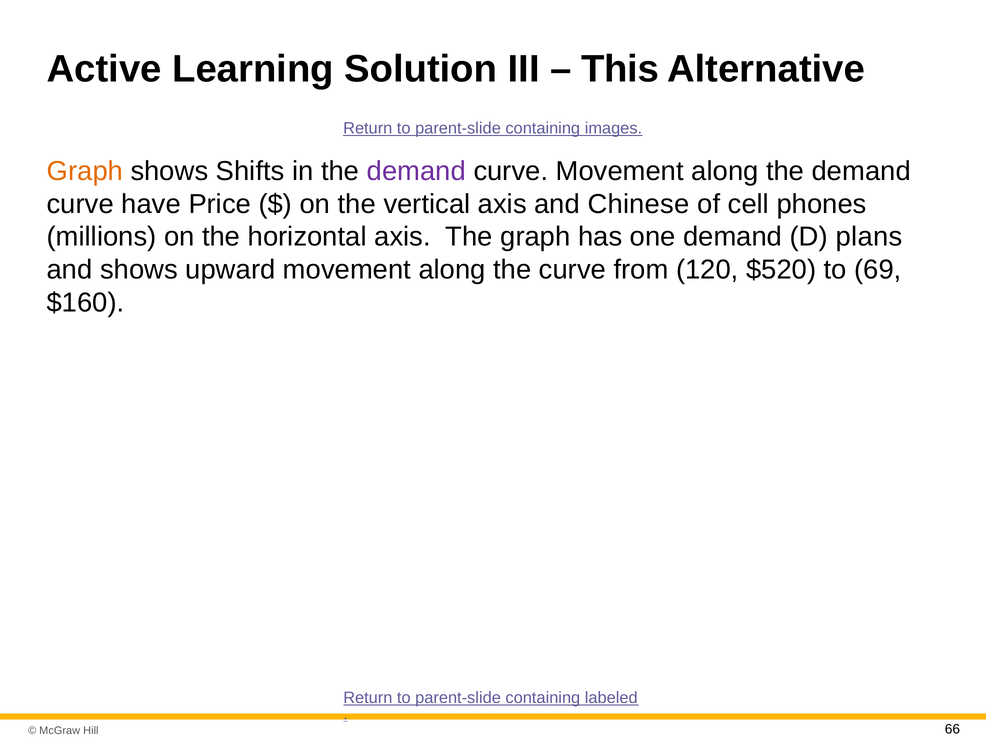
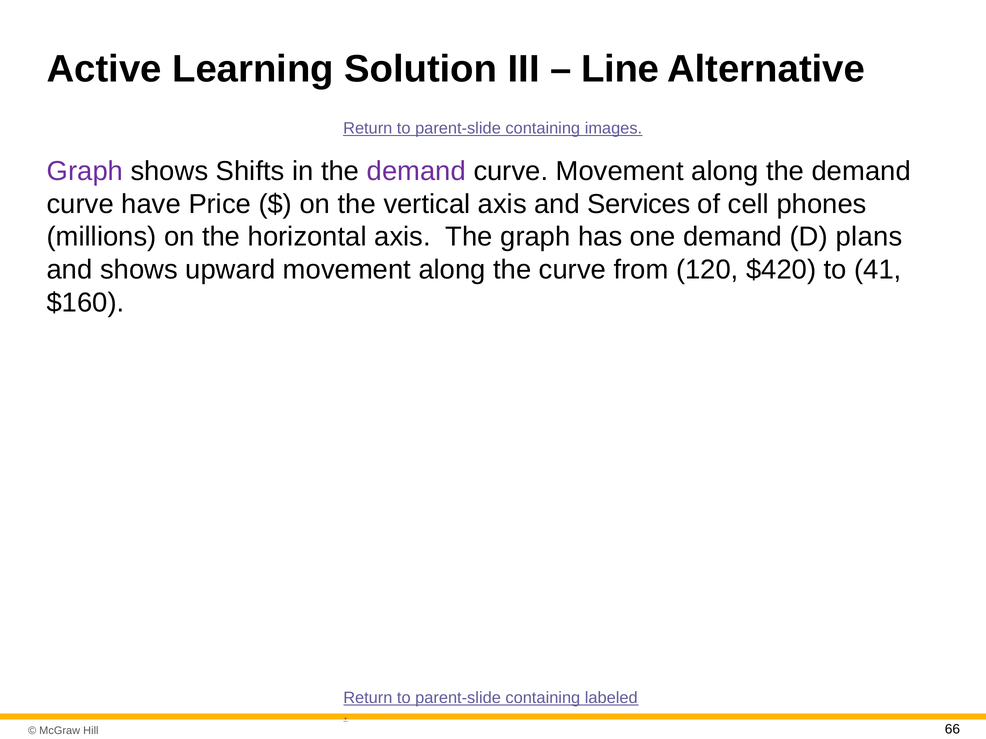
This: This -> Line (620, 69)
Graph colour: orange -> purple (85, 171)
Chinese: Chinese -> Services (639, 204)
$520: $520 -> $420 (781, 270)
69: 69 -> 41 (878, 270)
